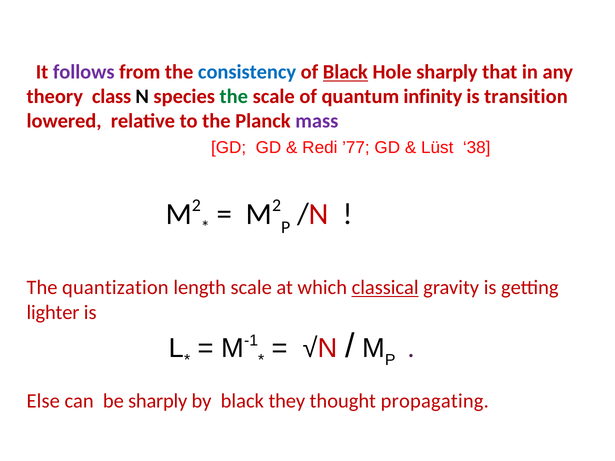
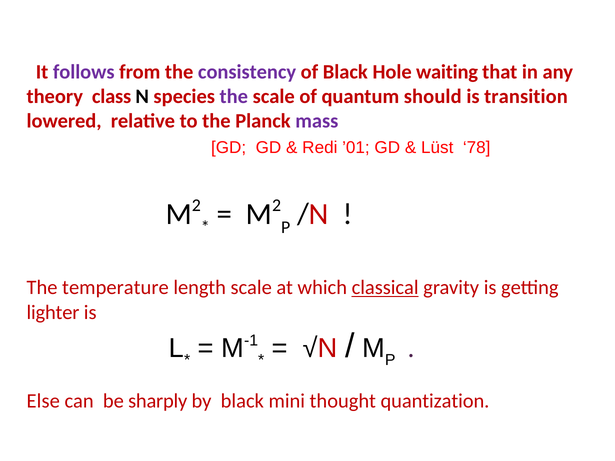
consistency colour: blue -> purple (247, 72)
Black underline: present -> none (345, 72)
Hole sharply: sharply -> waiting (447, 72)
the colour: green -> purple (234, 97)
infinity: infinity -> should (433, 97)
’77: ’77 -> ’01 (356, 148)
38: 38 -> 78 (477, 148)
quantization: quantization -> temperature (115, 288)
they: they -> mini (287, 401)
propagating: propagating -> quantization (435, 401)
